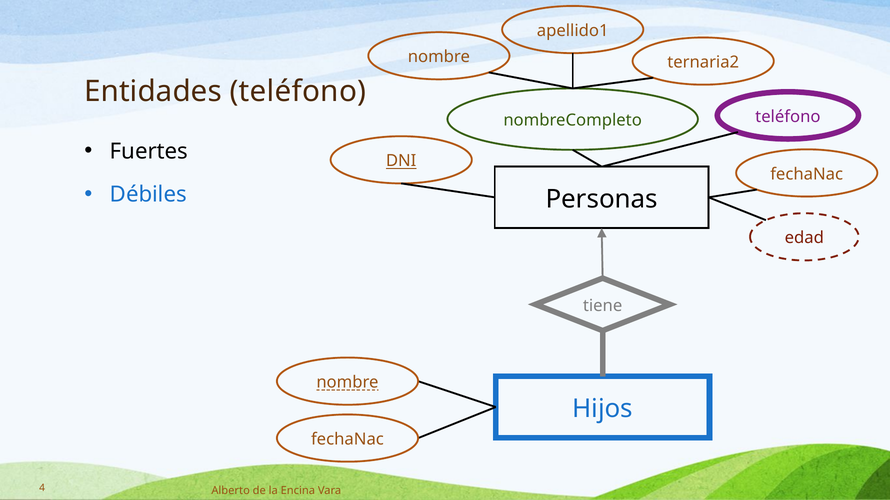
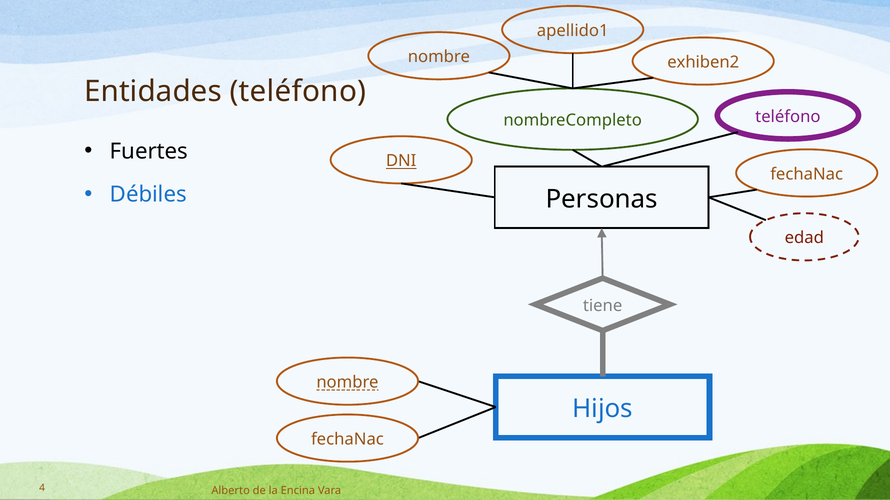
ternaria2: ternaria2 -> exhiben2 (703, 62)
